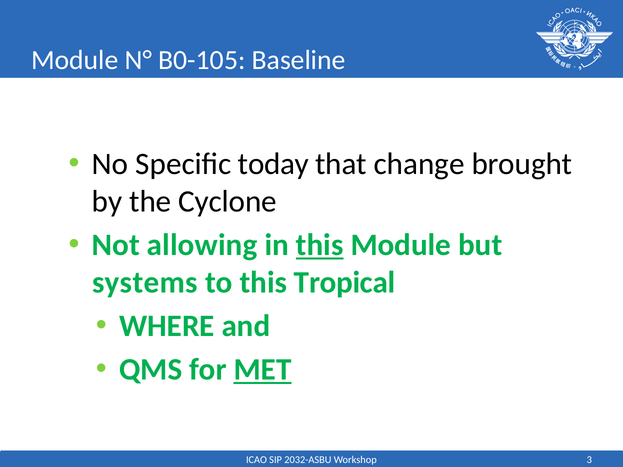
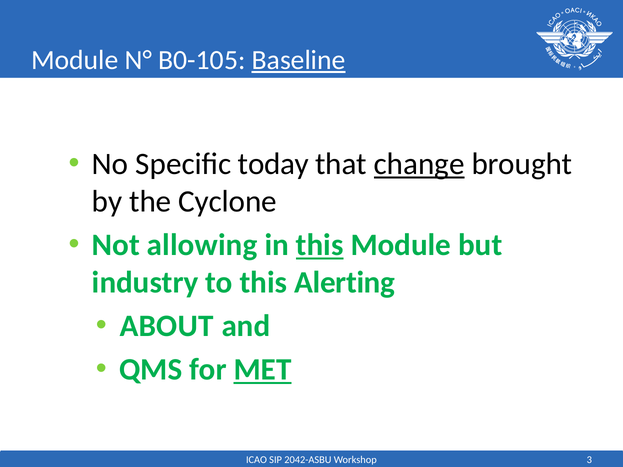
Baseline underline: none -> present (299, 60)
change underline: none -> present (419, 164)
systems: systems -> industry (145, 283)
Tropical: Tropical -> Alerting (345, 283)
WHERE: WHERE -> ABOUT (167, 326)
2032-ASBU: 2032-ASBU -> 2042-ASBU (308, 460)
